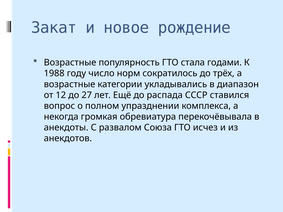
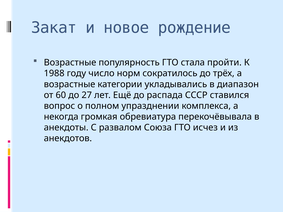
годами: годами -> пройти (224, 63)
12: 12 -> 60 (61, 95)
